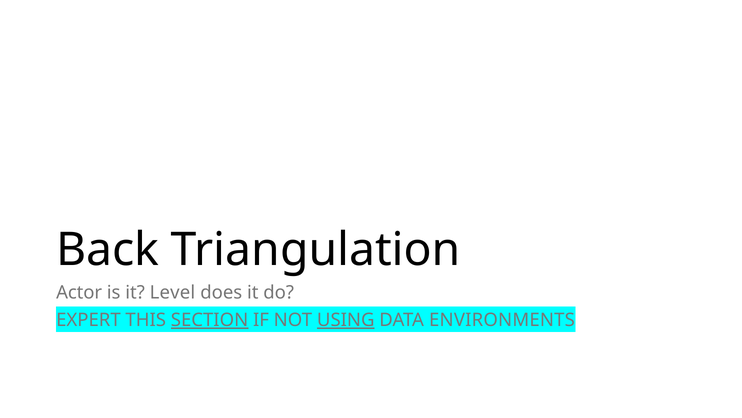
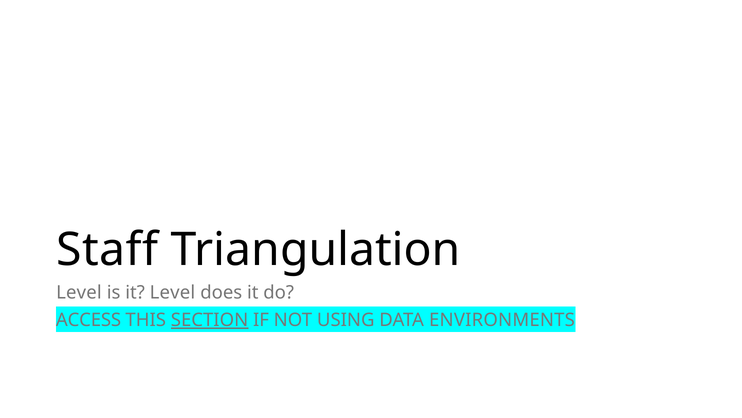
Back: Back -> Staff (107, 250)
Actor: Actor -> Level (79, 292)
EXPERT: EXPERT -> ACCESS (89, 320)
USING underline: present -> none (346, 320)
